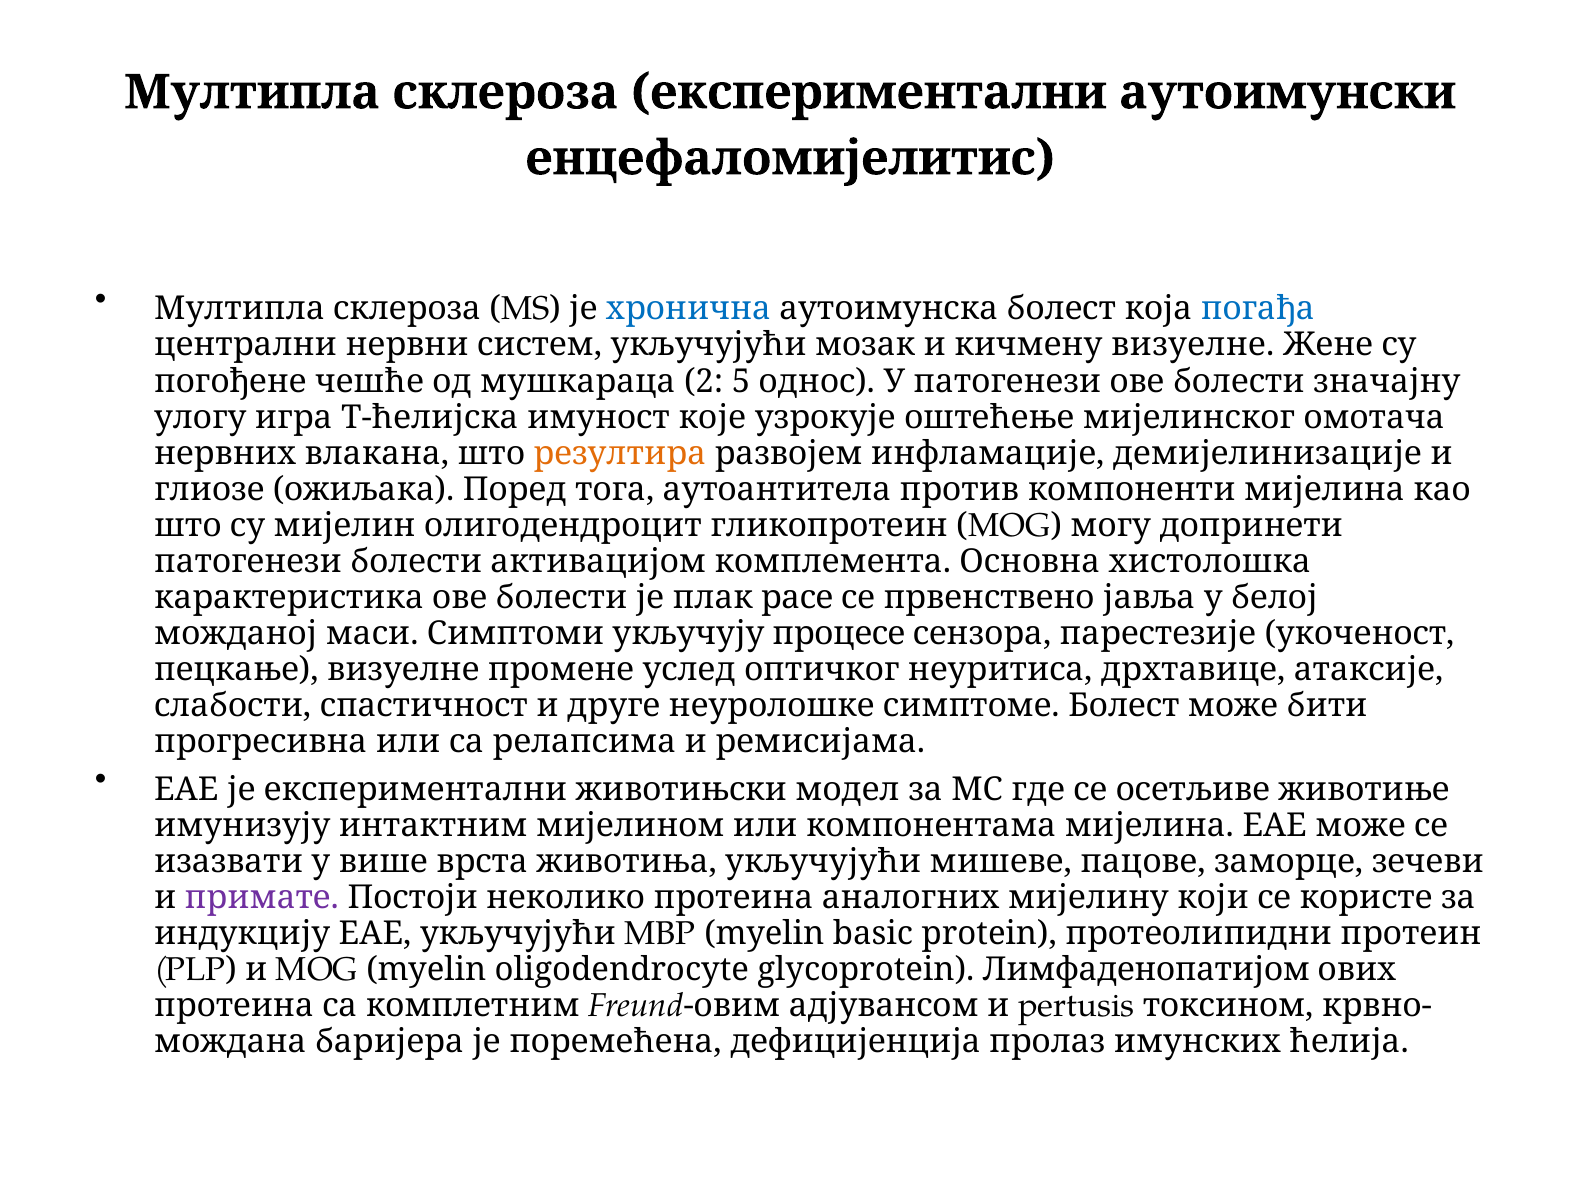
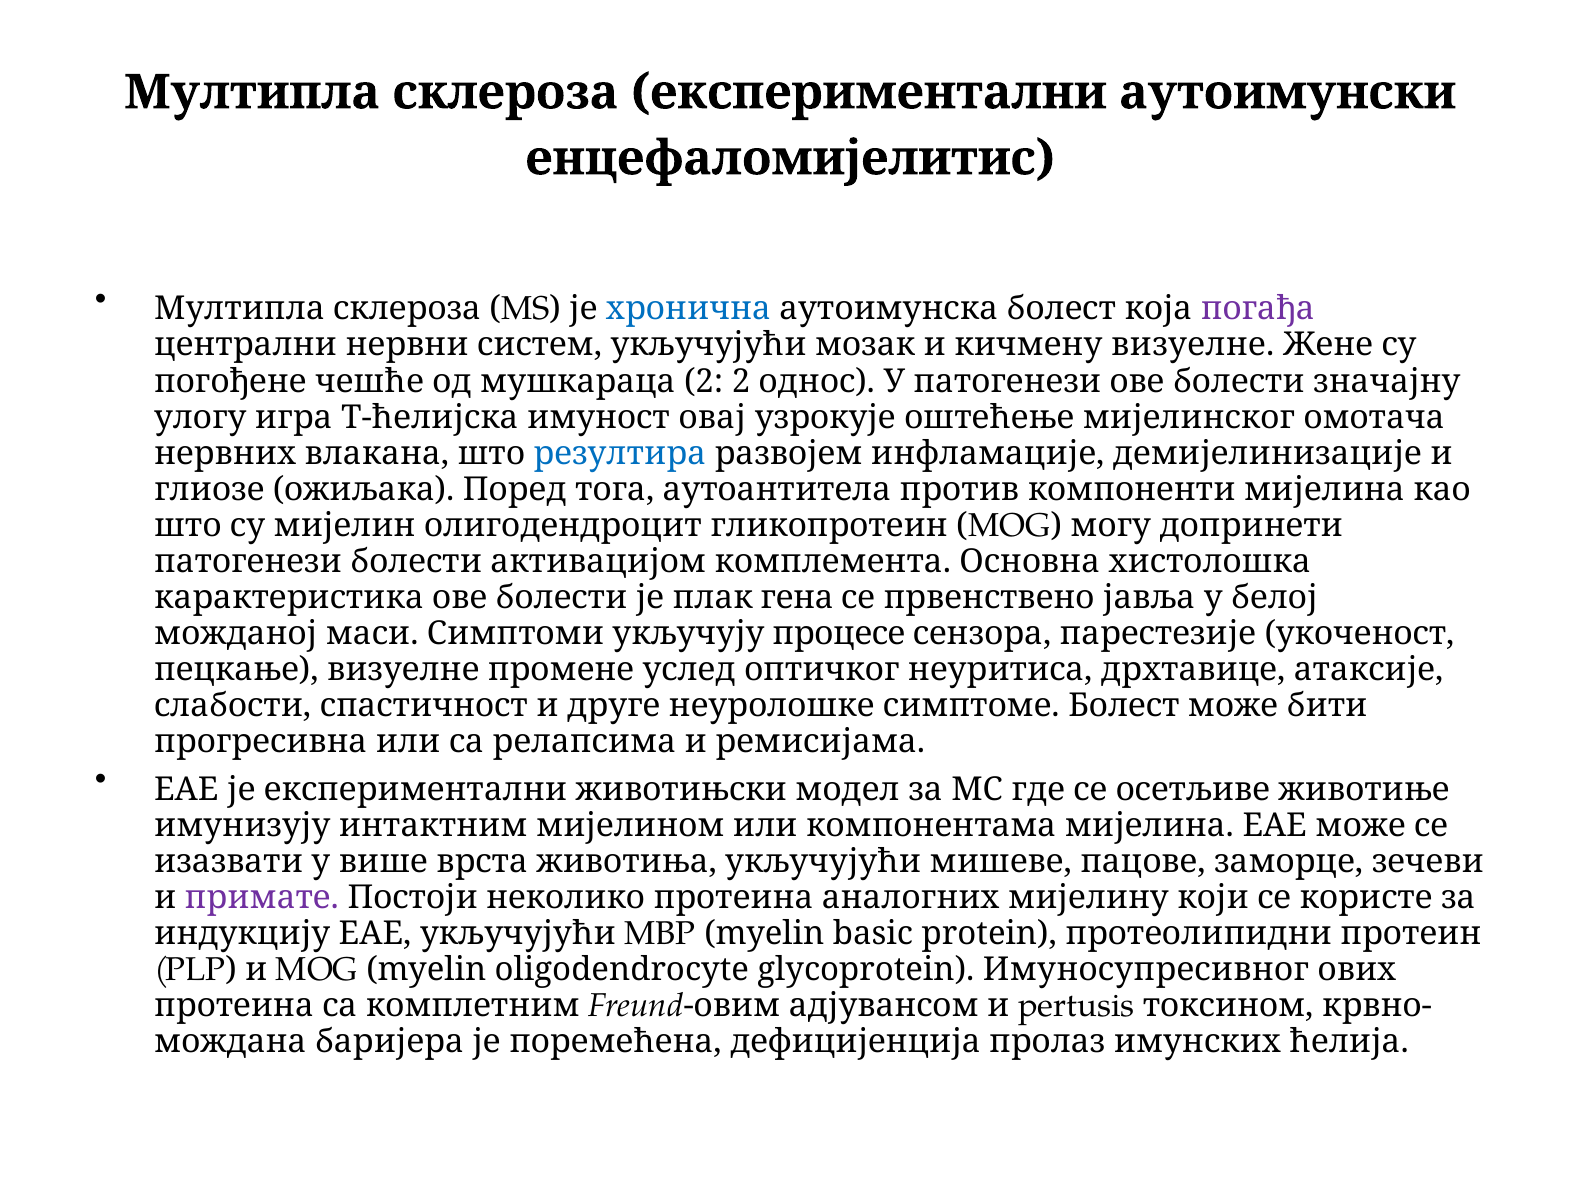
погађа colour: blue -> purple (1258, 309)
2 5: 5 -> 2 (741, 381)
које: које -> овај (712, 417)
резултира colour: orange -> blue (620, 453)
расе: расе -> гена (797, 597)
Лимфаденопатијом: Лимфаденопатијом -> Имуносупресивног (1146, 970)
